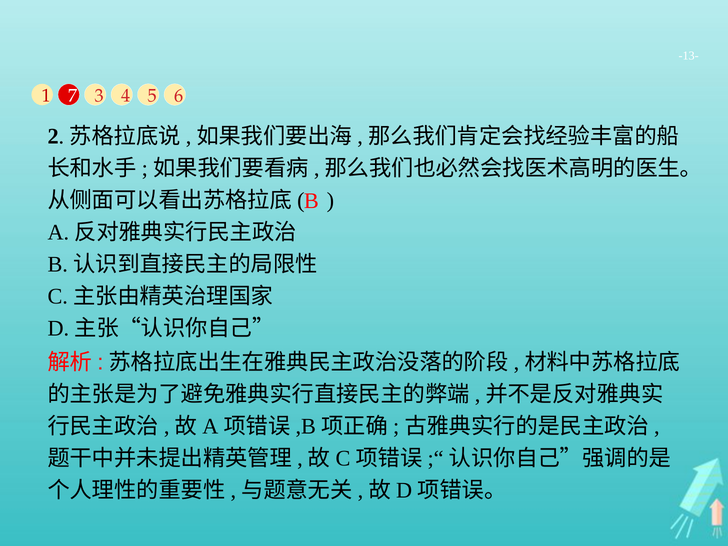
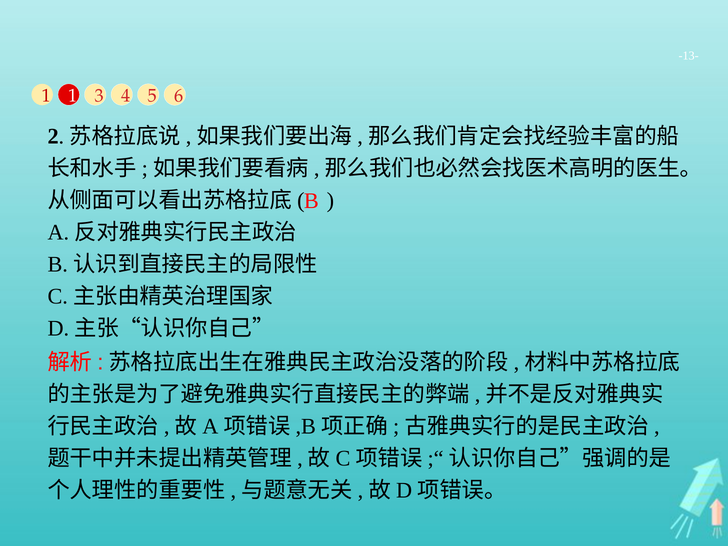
1 7: 7 -> 1 (73, 96)
